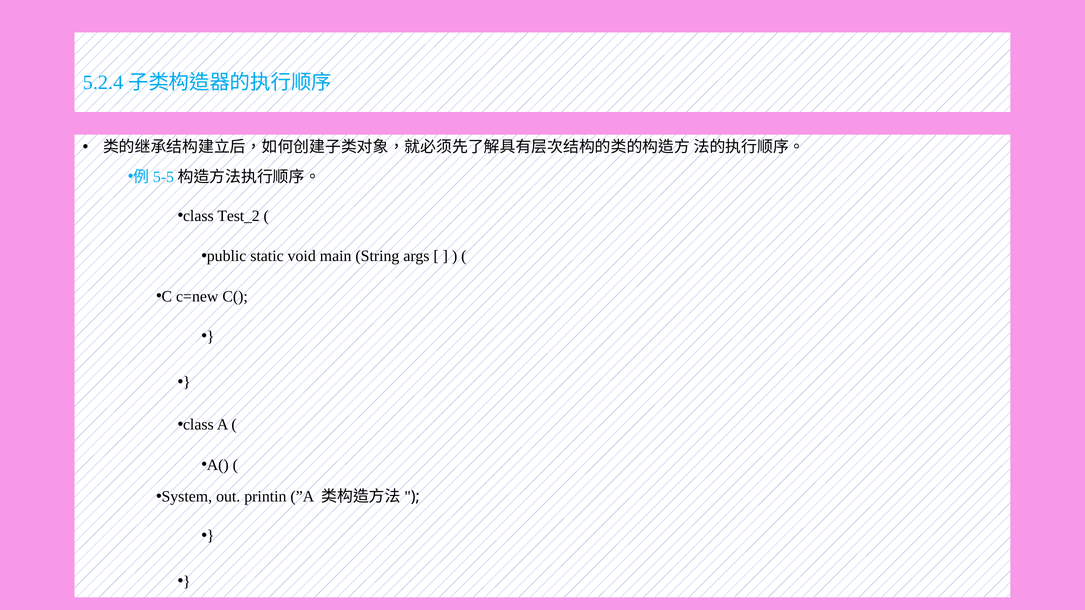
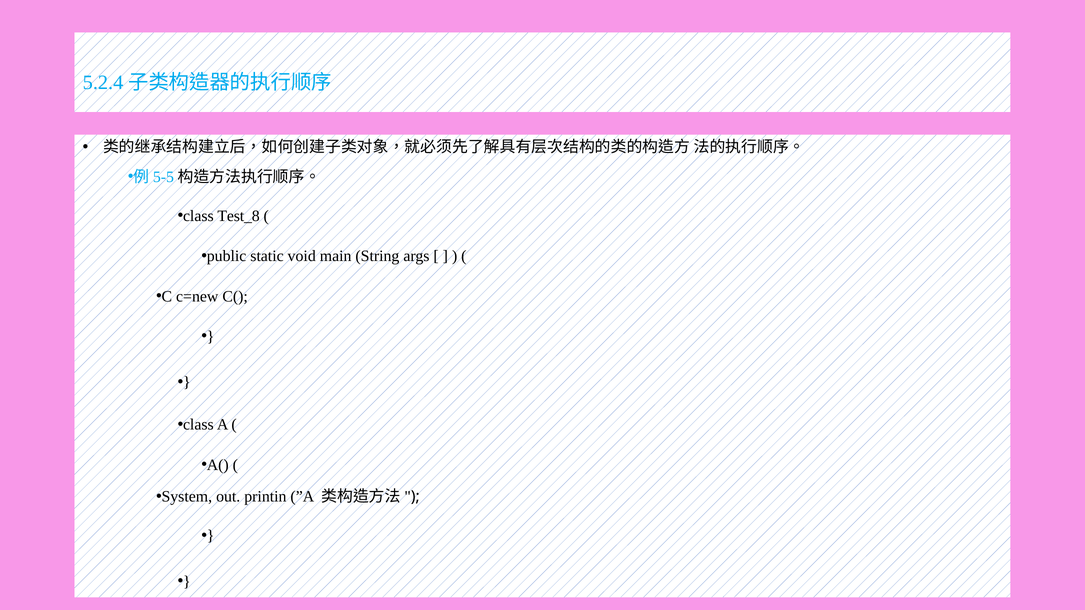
Test_2: Test_2 -> Test_8 (239, 216)
